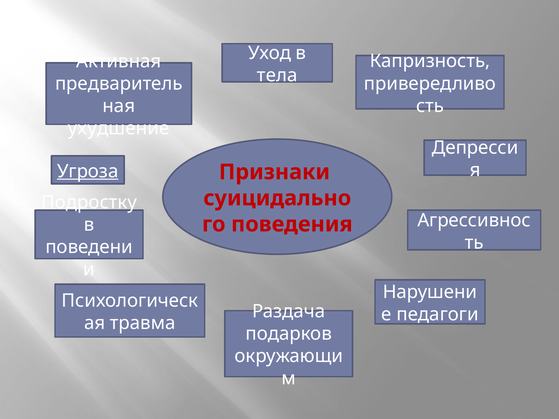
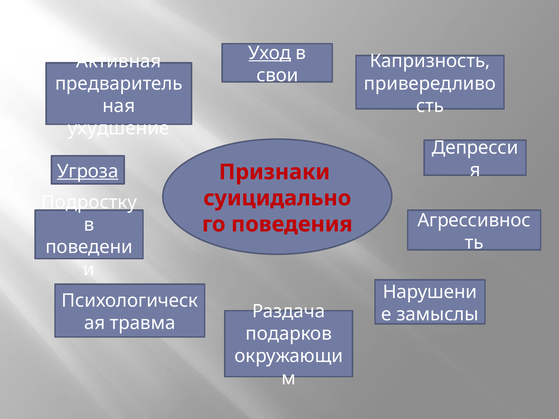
Уход underline: none -> present (270, 53)
тела: тела -> свои (277, 75)
педагоги: педагоги -> замыслы (438, 315)
